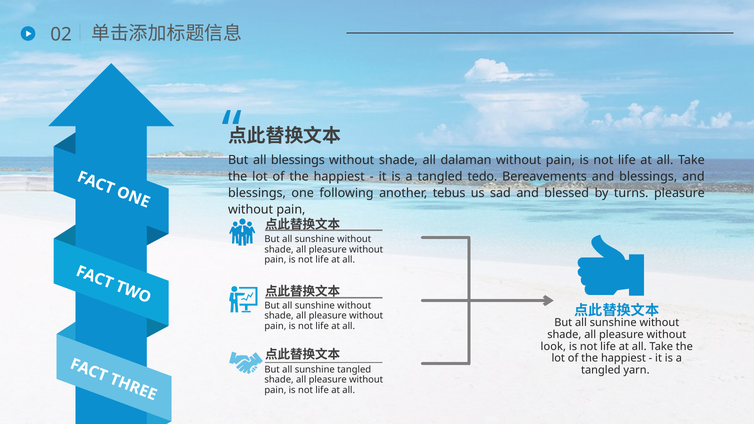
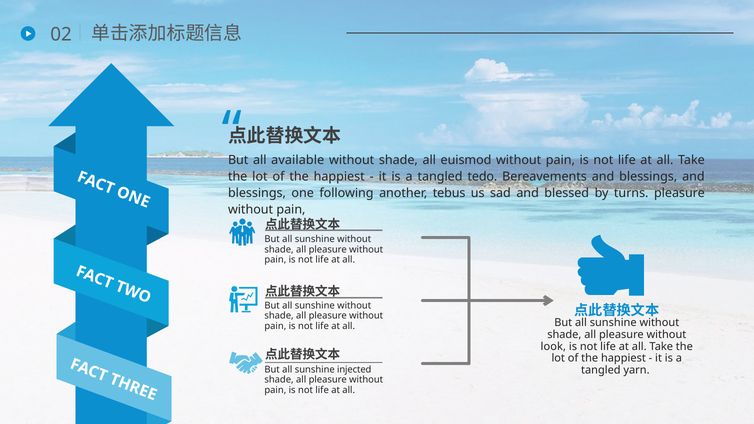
all blessings: blessings -> available (298, 160)
dalaman: dalaman -> euismod (466, 160)
sunshine tangled: tangled -> injected (354, 370)
